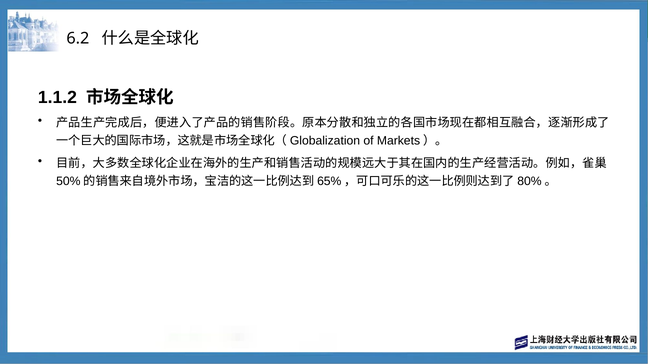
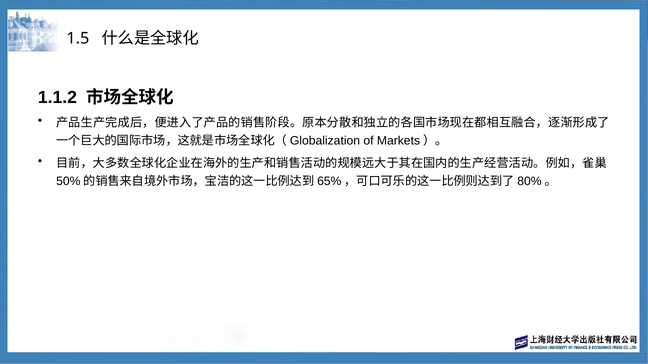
6.2: 6.2 -> 1.5 (78, 39)
